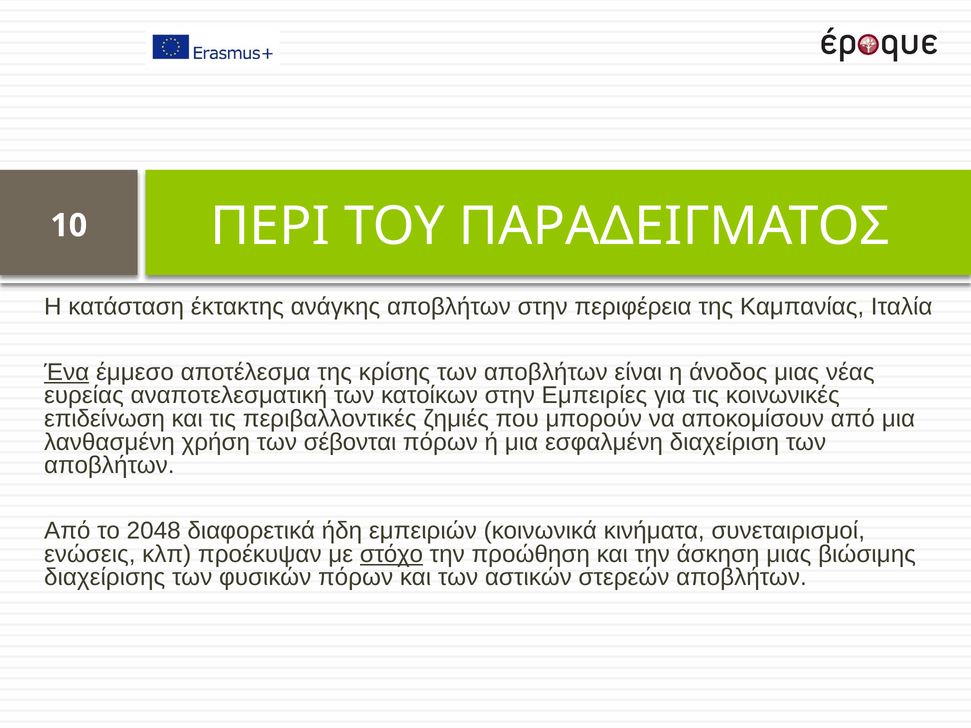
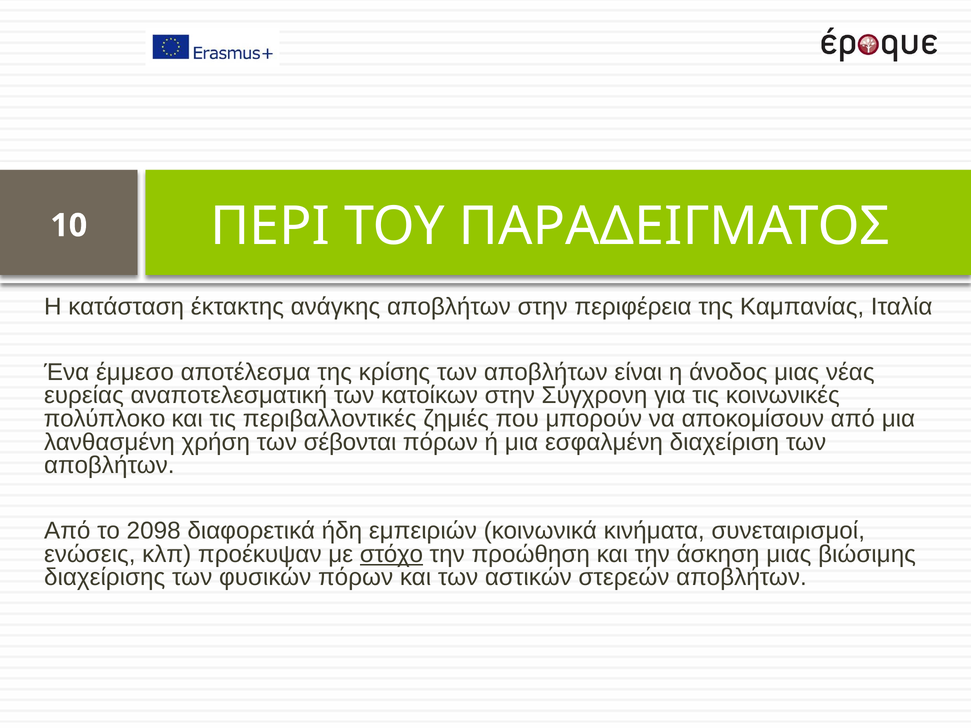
Ένα underline: present -> none (67, 372)
Εμπειρίες: Εμπειρίες -> Σύγχρονη (594, 396)
επιδείνωση: επιδείνωση -> πολύπλοκο (105, 419)
2048: 2048 -> 2098 (154, 531)
